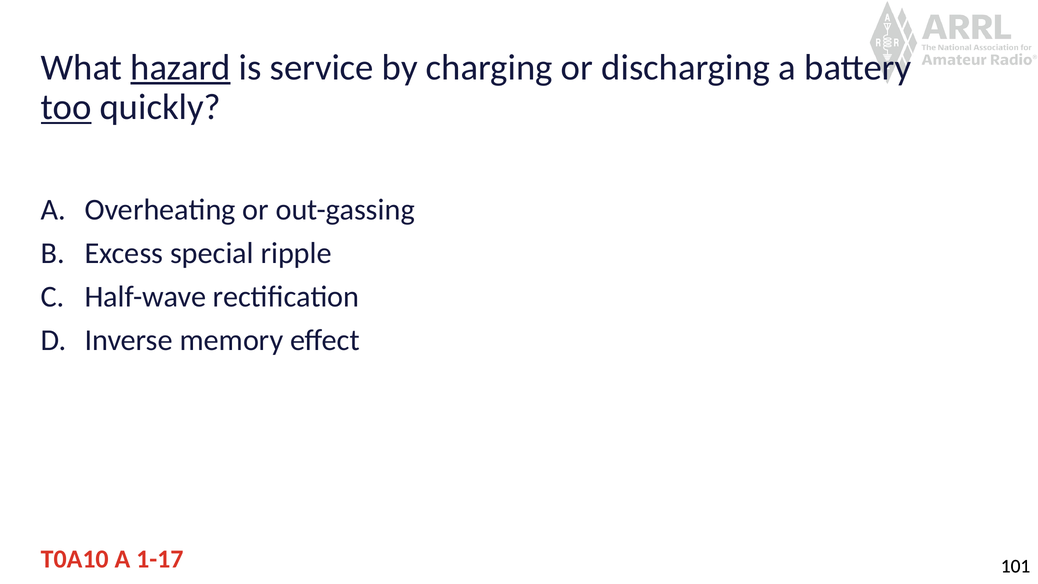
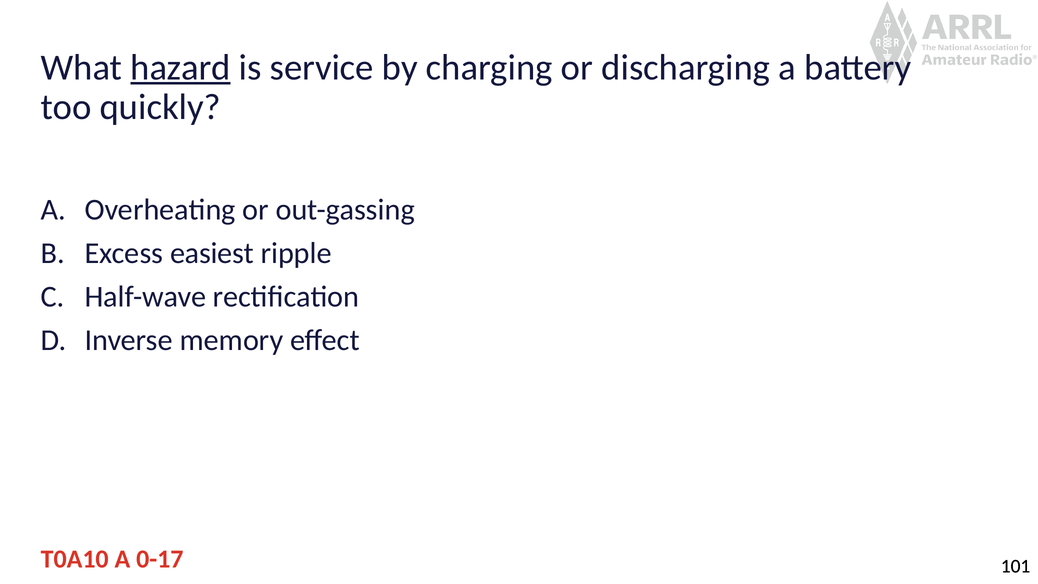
too underline: present -> none (66, 107)
special: special -> easiest (212, 253)
1-17: 1-17 -> 0-17 (160, 559)
